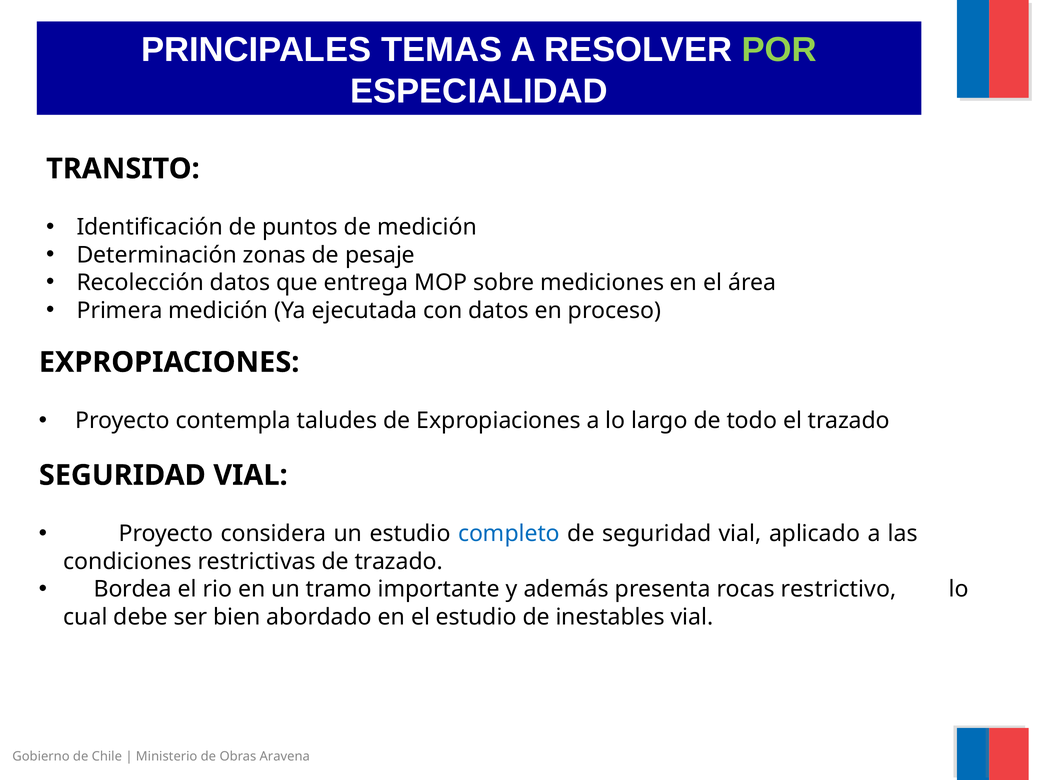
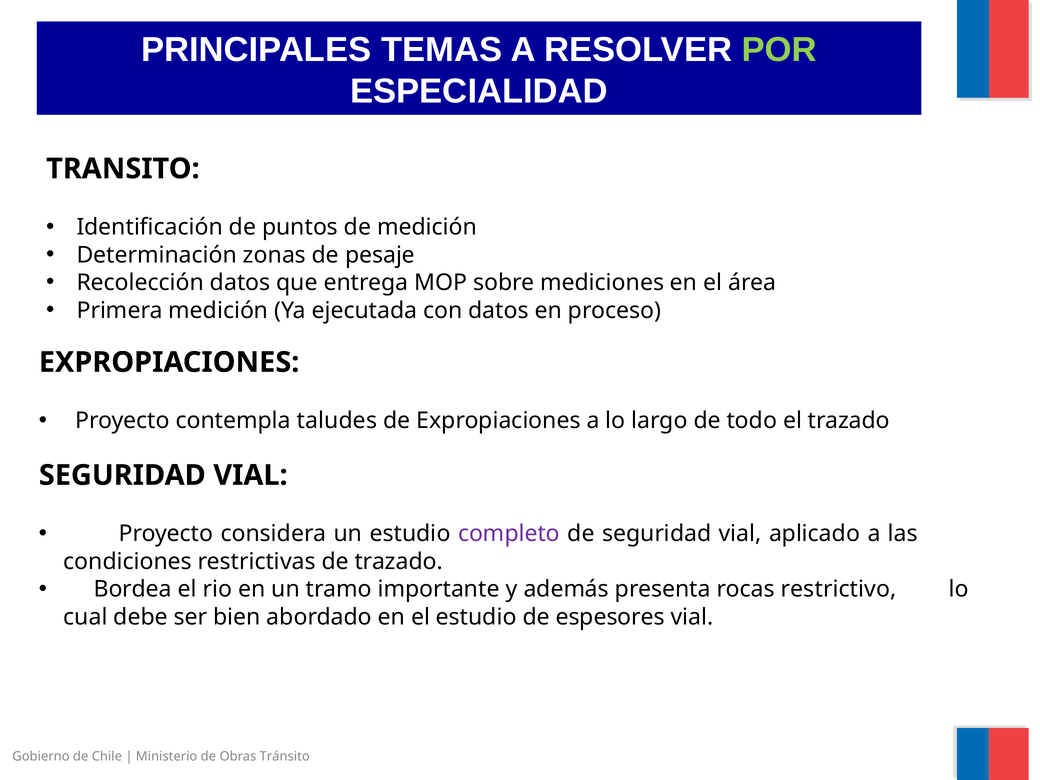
completo colour: blue -> purple (509, 534)
inestables: inestables -> espesores (610, 617)
Aravena: Aravena -> Tránsito (285, 756)
